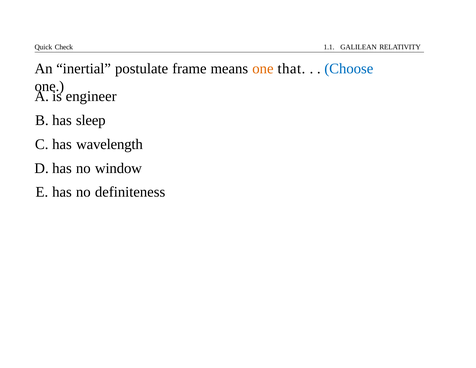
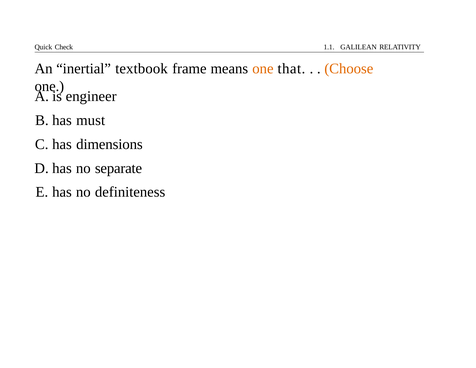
postulate: postulate -> textbook (142, 69)
Choose colour: blue -> orange (349, 69)
sleep: sleep -> must (91, 120)
wavelength: wavelength -> dimensions (109, 144)
window: window -> separate (118, 168)
